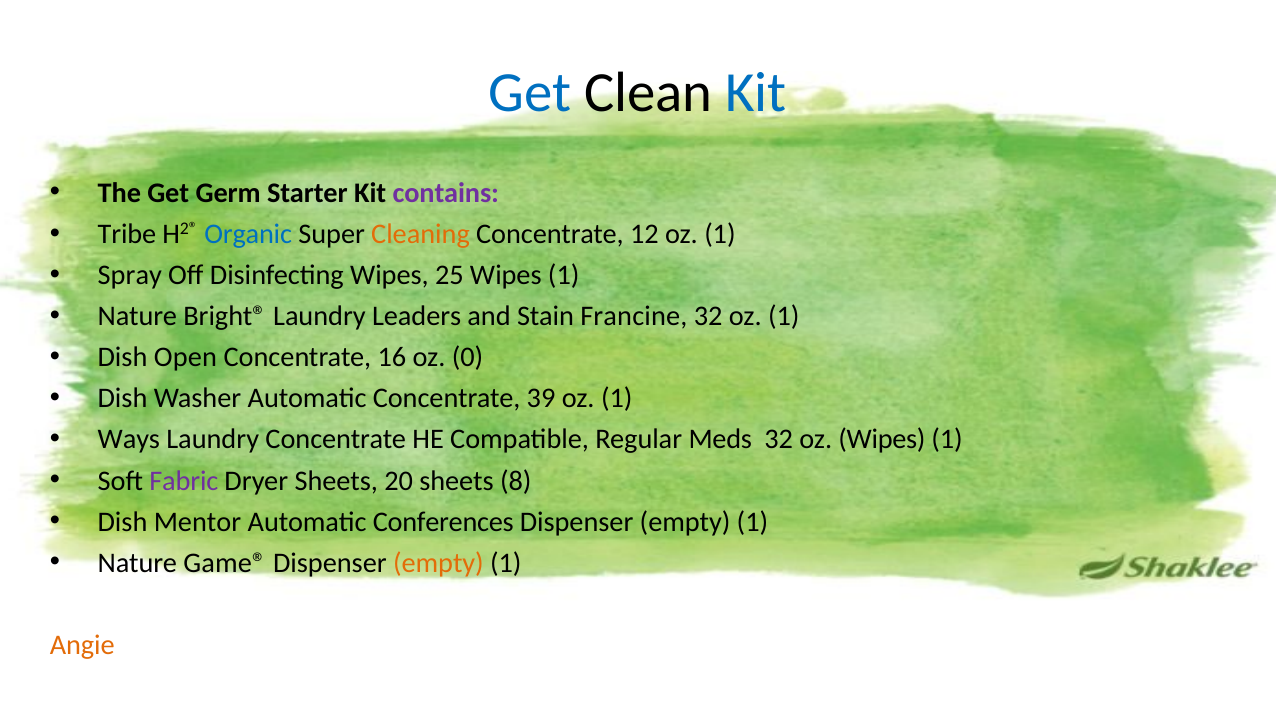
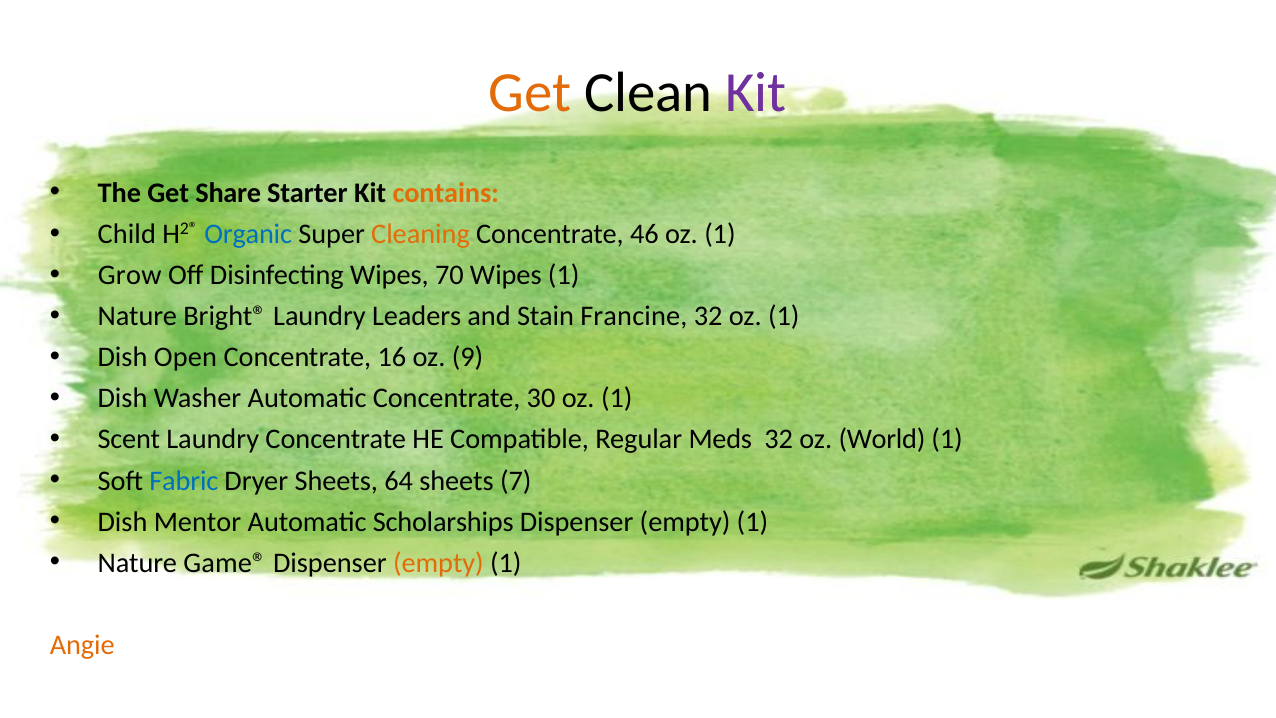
Get colour: blue -> orange (530, 93)
Kit colour: blue -> purple (756, 93)
Germ: Germ -> Share (228, 193)
contains colour: purple -> orange (446, 193)
Tribe: Tribe -> Child (127, 234)
12: 12 -> 46 (644, 234)
Spray: Spray -> Grow (130, 275)
25: 25 -> 70 (449, 275)
0: 0 -> 9 (468, 357)
39: 39 -> 30 (541, 398)
Ways: Ways -> Scent (129, 439)
oz Wipes: Wipes -> World (882, 439)
Fabric colour: purple -> blue (184, 481)
20: 20 -> 64 (399, 481)
8: 8 -> 7 (516, 481)
Conferences: Conferences -> Scholarships (443, 522)
